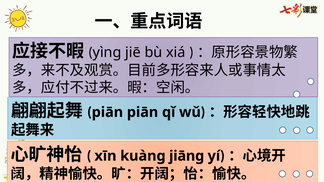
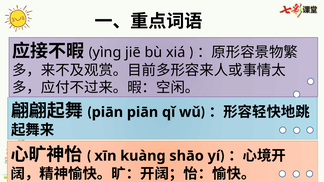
jiāng: jiāng -> shāo (187, 156)
